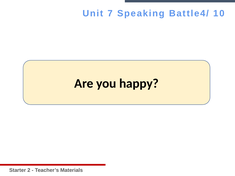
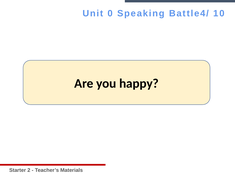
7: 7 -> 0 (110, 13)
